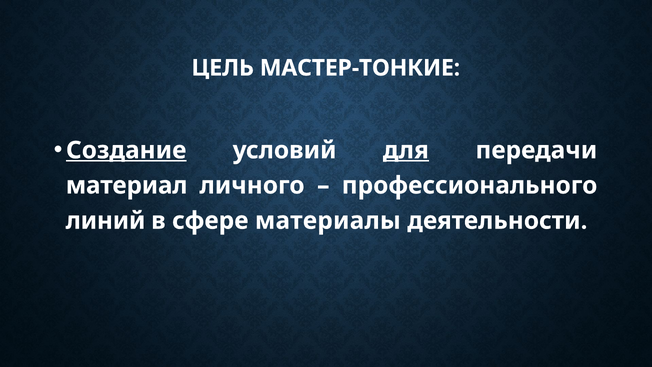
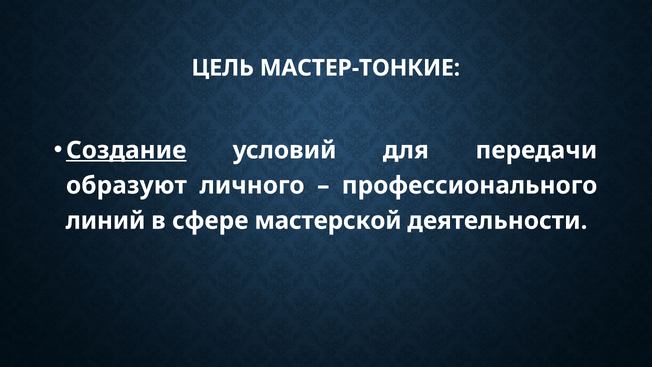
для underline: present -> none (406, 150)
материал: материал -> образуют (126, 185)
материалы: материалы -> мастерской (328, 221)
